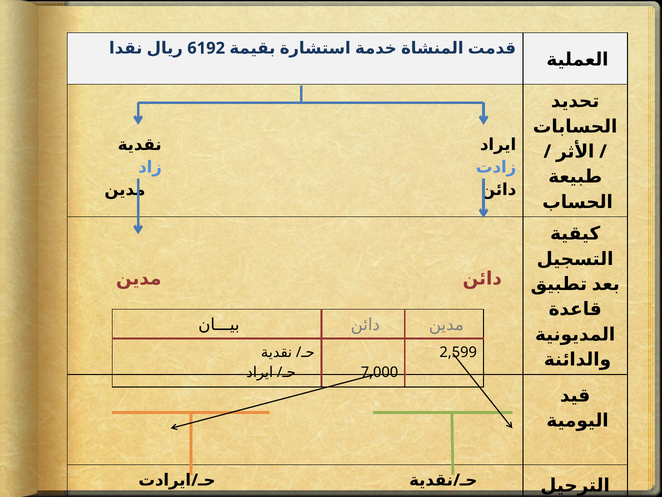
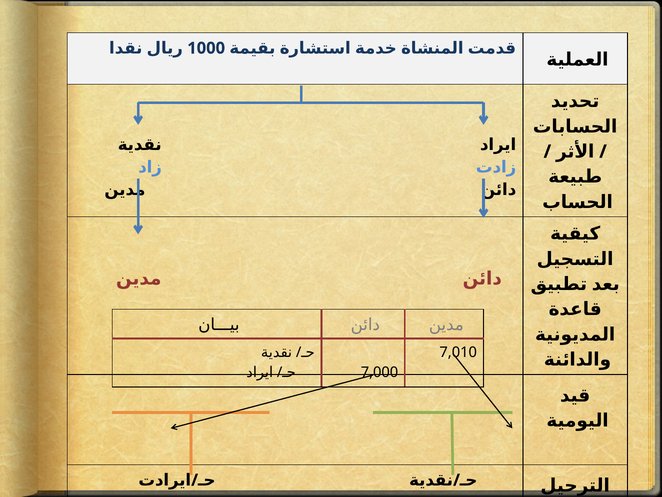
6192: 6192 -> 1000 (206, 48)
2,599: 2,599 -> 7,010 (458, 352)
